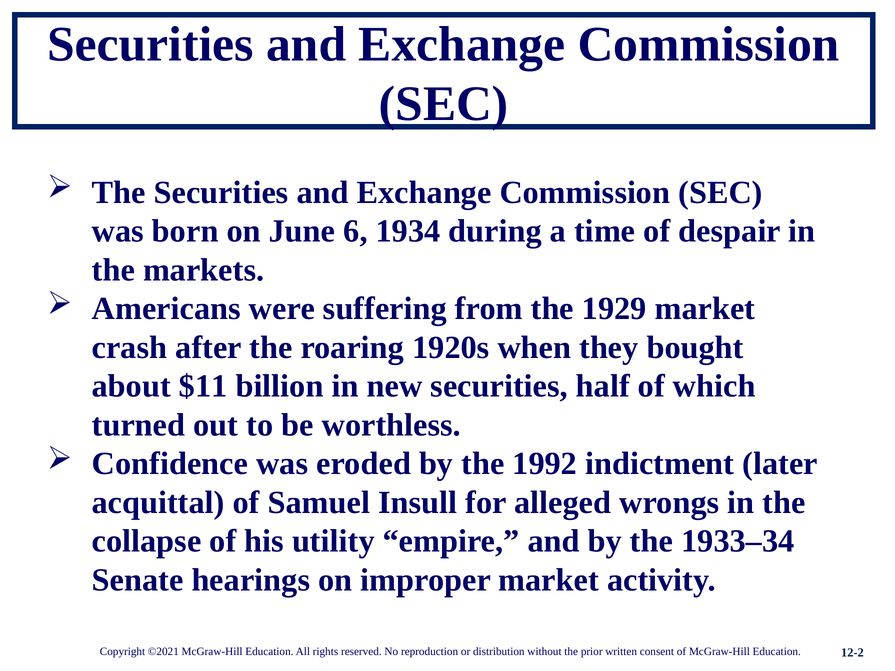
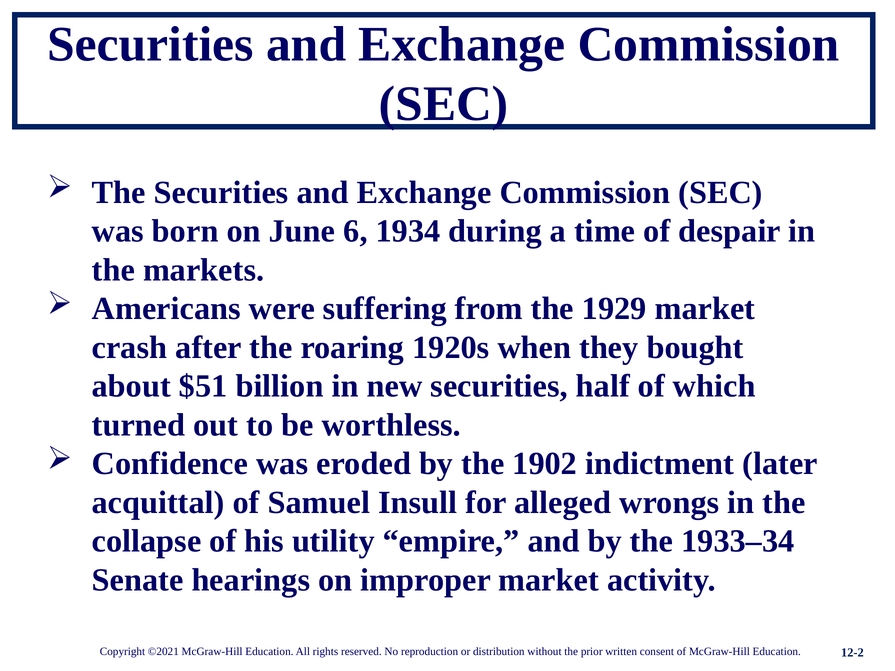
$11: $11 -> $51 (203, 386)
1992: 1992 -> 1902 (545, 464)
